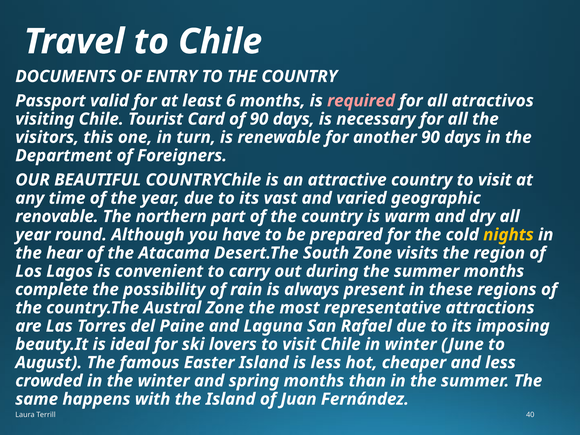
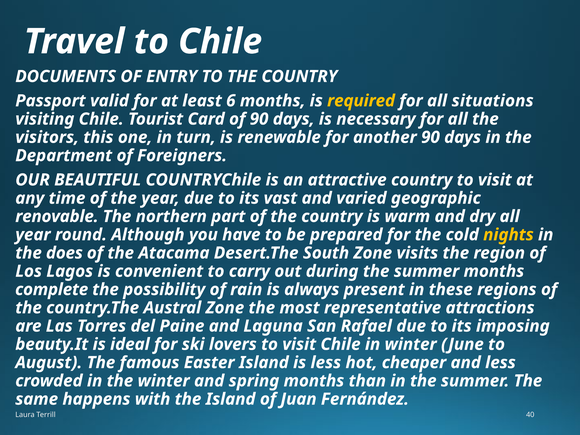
required colour: pink -> yellow (361, 101)
atractivos: atractivos -> situations (493, 101)
hear: hear -> does (64, 253)
